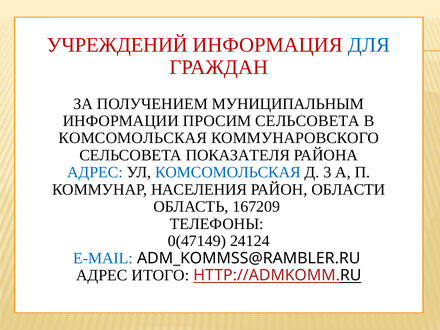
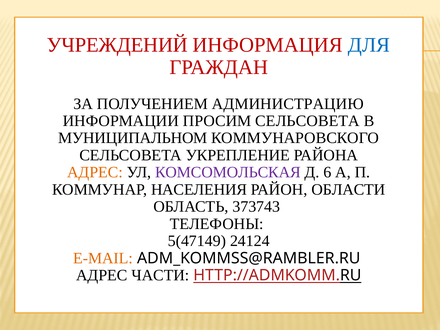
МУНИЦИПАЛЬНЫМ: МУНИЦИПАЛЬНЫМ -> АДМИНИСТРАЦИЮ (288, 104)
КОМСОМОЛЬСКАЯ: КОМСОМОЛЬСКАЯ -> МУНИЦИПАЛЬНОМ (133, 138)
ПОКАЗАТЕЛЯ: ПОКАЗАТЕЛЯ -> УКРЕПЛЕНИЕ (238, 155)
АДРЕС colour: blue -> orange (95, 172)
КОМСОМОЛЬСКАЯ colour: blue -> purple (228, 172)
3: 3 -> 6 (327, 172)
167209: 167209 -> 373743 (256, 207)
0(47149: 0(47149 -> 5(47149 (197, 241)
E-MAIL colour: blue -> orange (103, 258)
ИТОГО: ИТОГО -> ЧАСТИ (160, 275)
